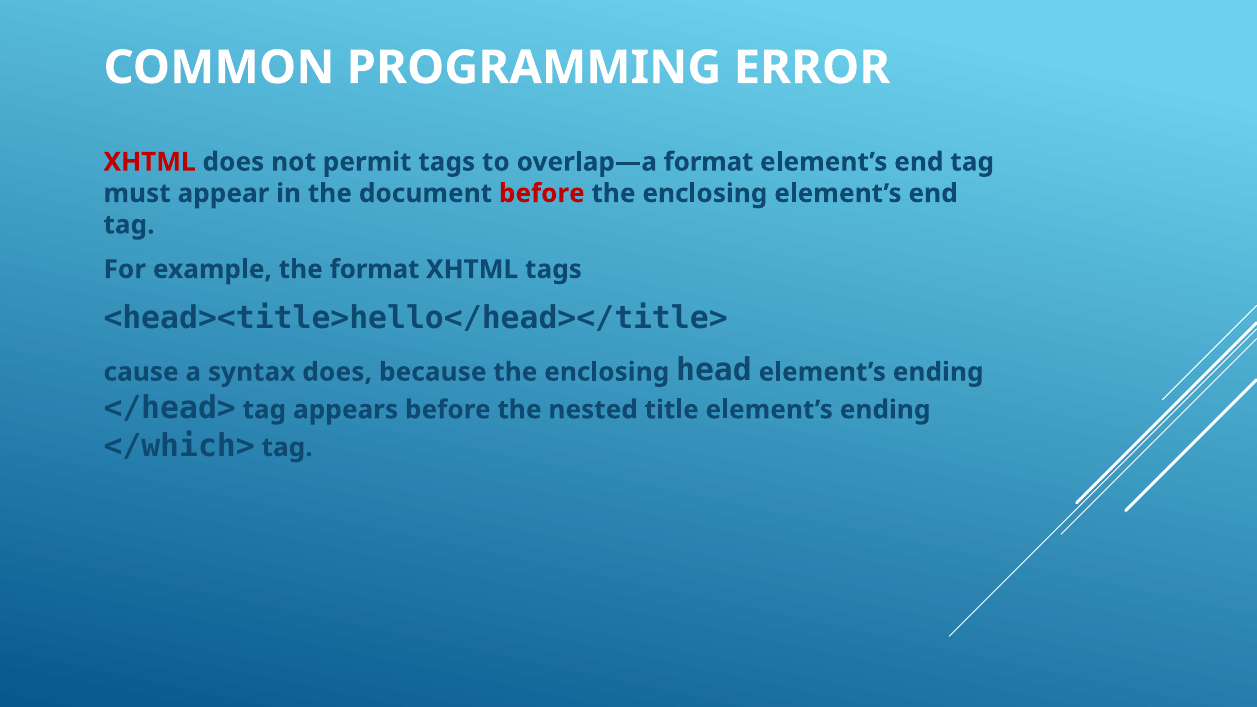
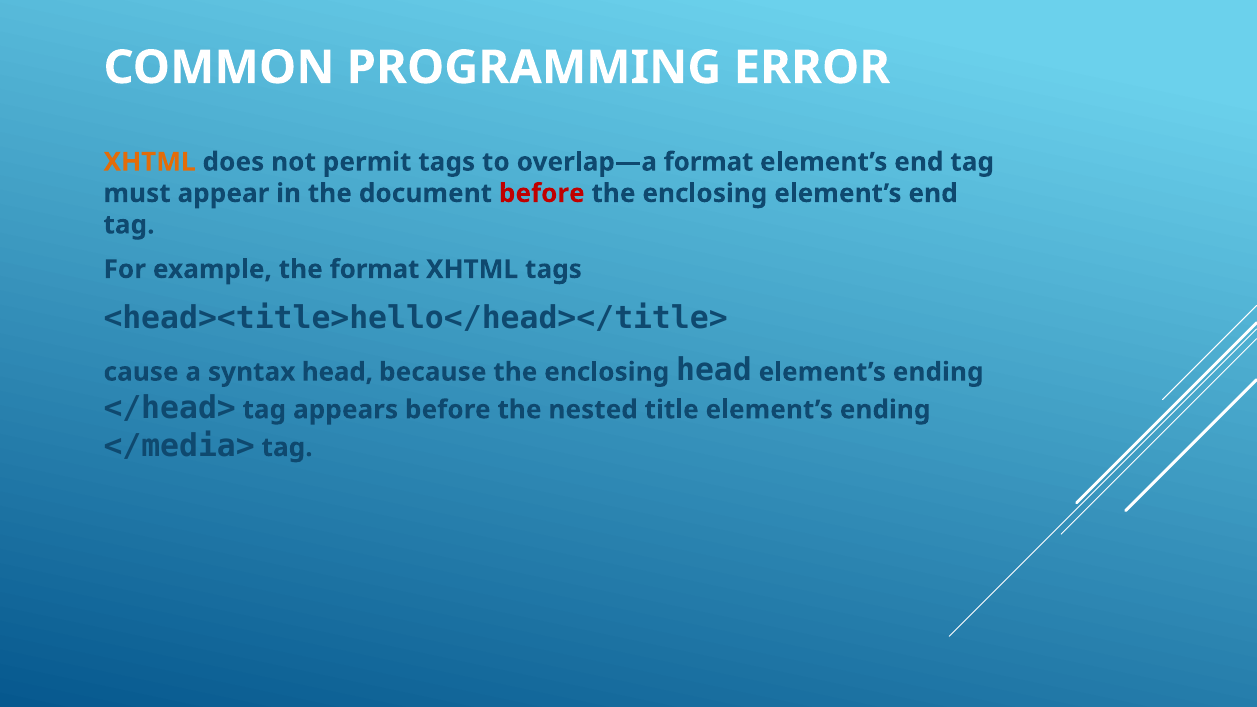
XHTML colour: red -> orange (150, 162)
syntax does: does -> head (337, 372)
</which>: </which> -> </media> (179, 446)
